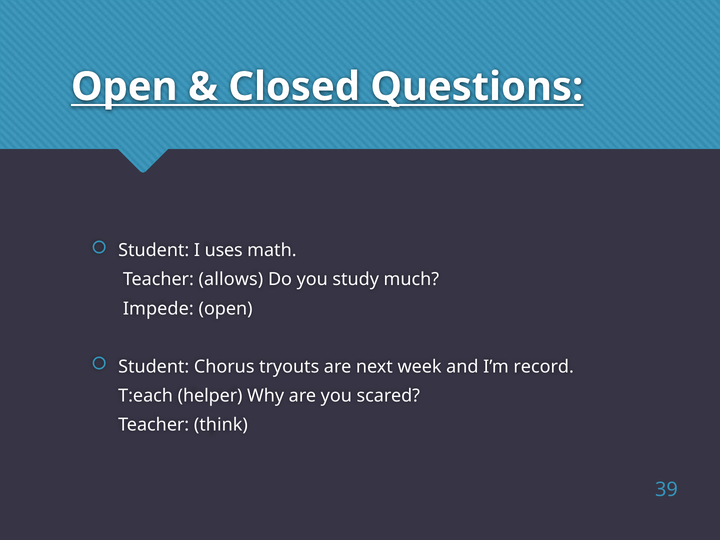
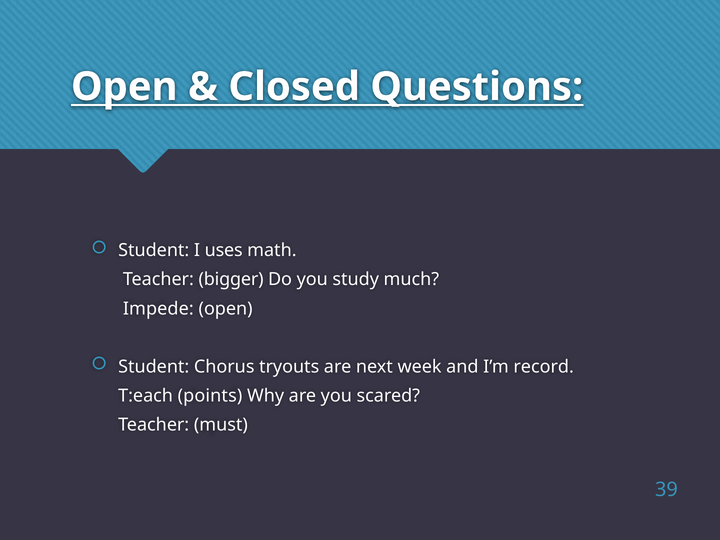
allows: allows -> bigger (231, 280)
helper: helper -> points (210, 396)
think: think -> must (221, 425)
